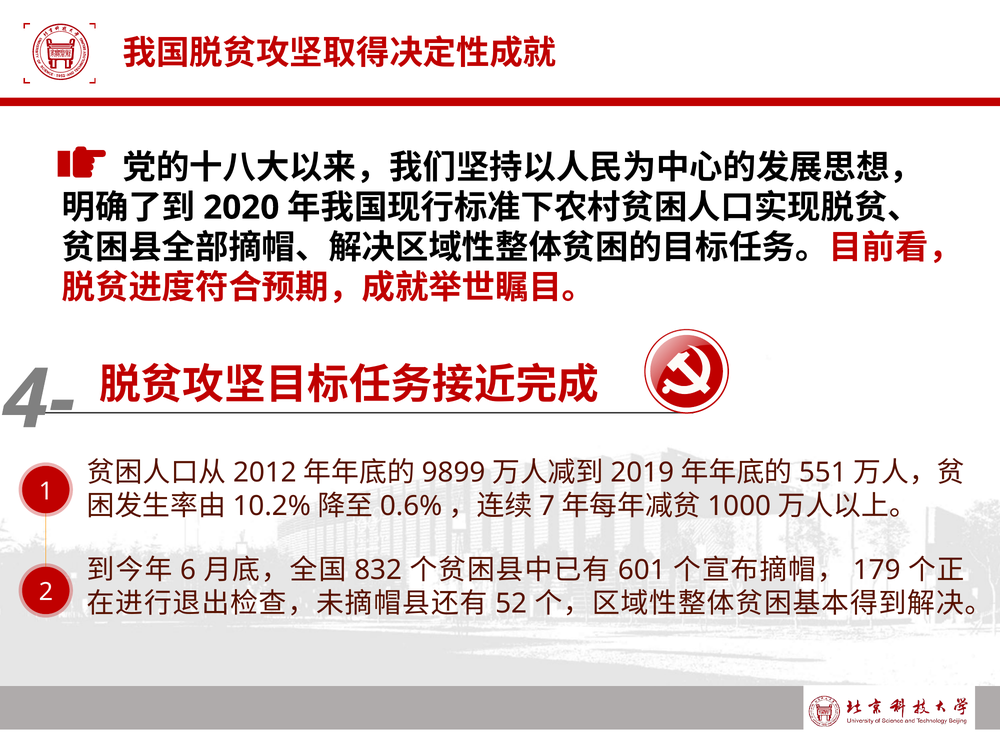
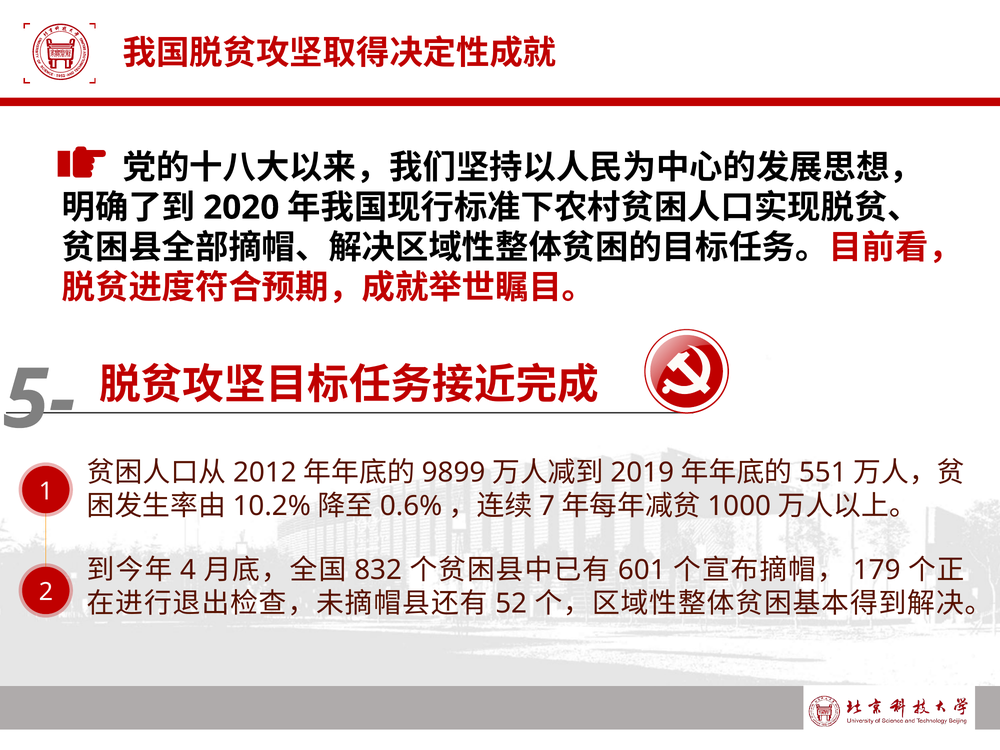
4-: 4- -> 5- (39, 400)
6: 6 -> 4 (188, 570)
